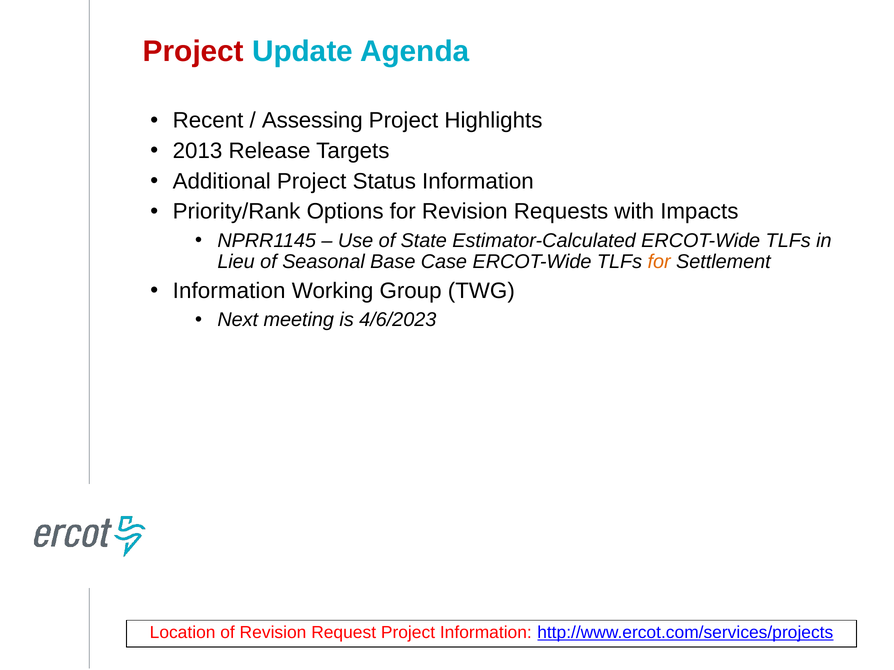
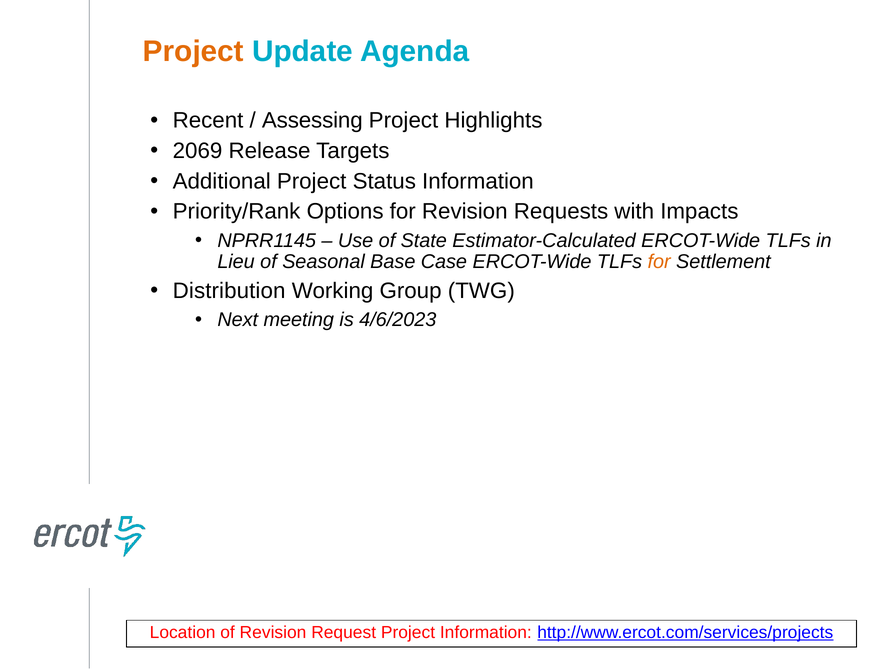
Project colour: red -> orange (193, 52)
2013: 2013 -> 2069 (198, 151)
Information: Information -> Distribution (229, 291)
